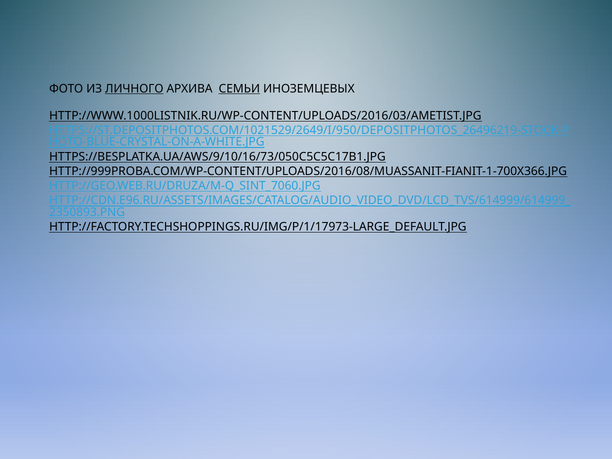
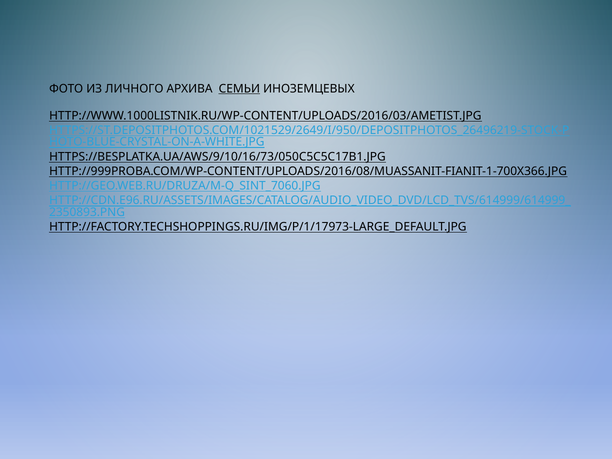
ЛИЧНОГО underline: present -> none (134, 89)
